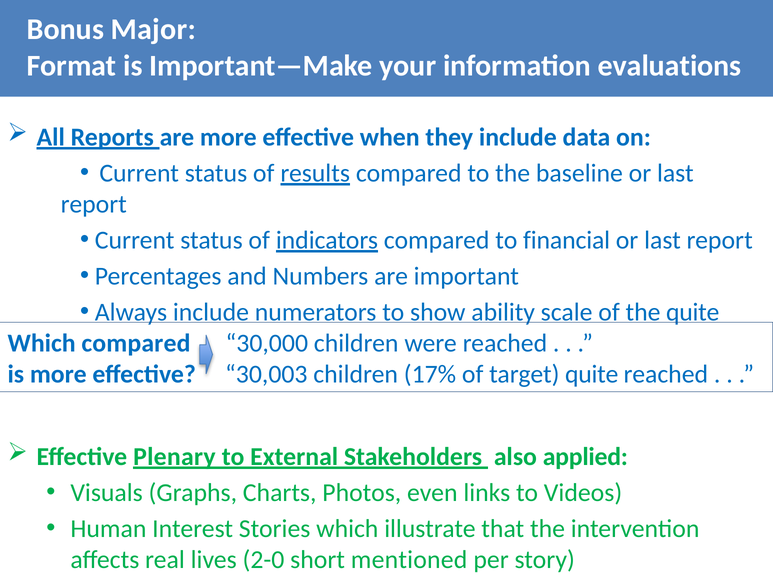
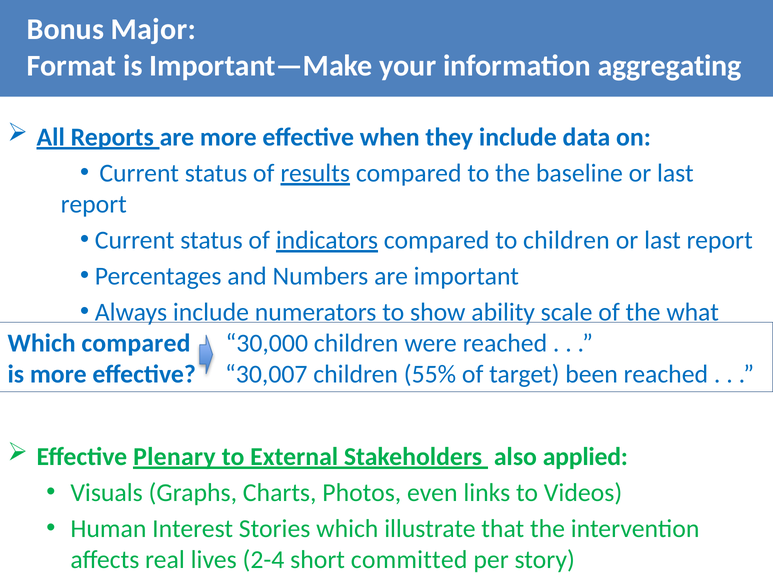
evaluations: evaluations -> aggregating (670, 66)
to financial: financial -> children (566, 240)
the quite: quite -> what (693, 312)
30,003: 30,003 -> 30,007 (266, 374)
17%: 17% -> 55% (430, 374)
target quite: quite -> been (592, 374)
2-0: 2-0 -> 2-4 (264, 559)
mentioned: mentioned -> committed (409, 559)
